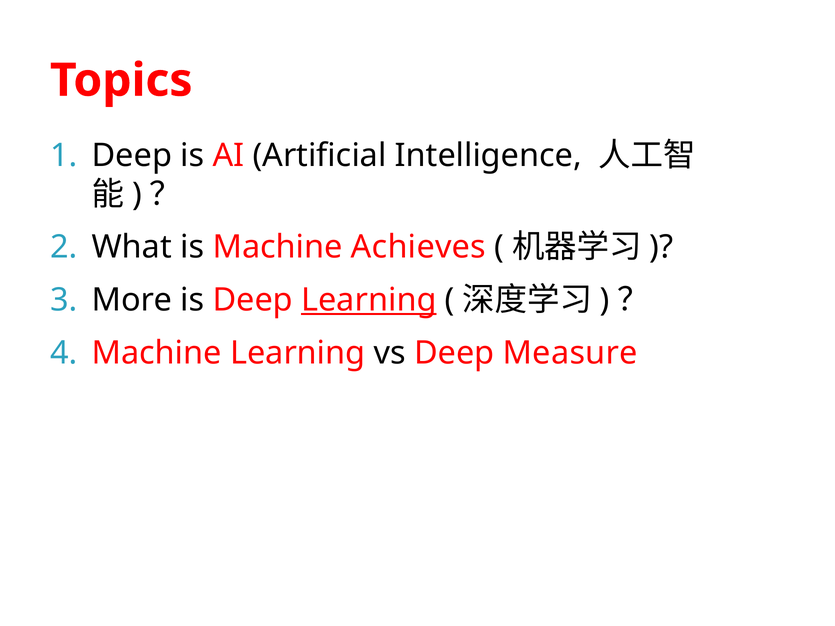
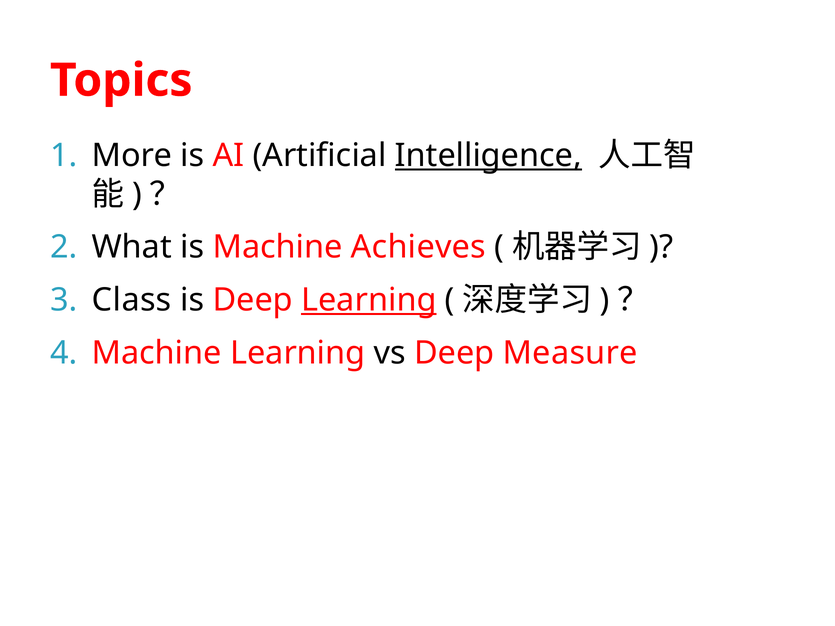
Deep: Deep -> More (132, 155)
Intelligence underline: none -> present (488, 155)
More: More -> Class (132, 300)
